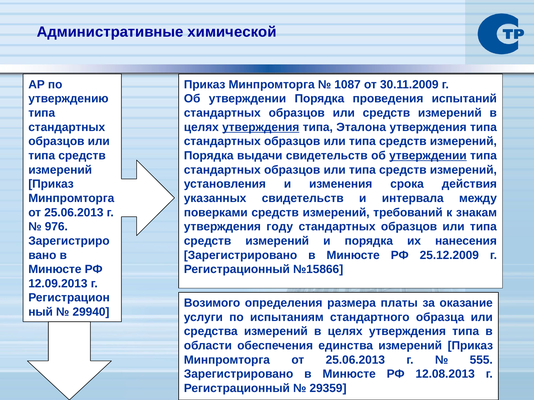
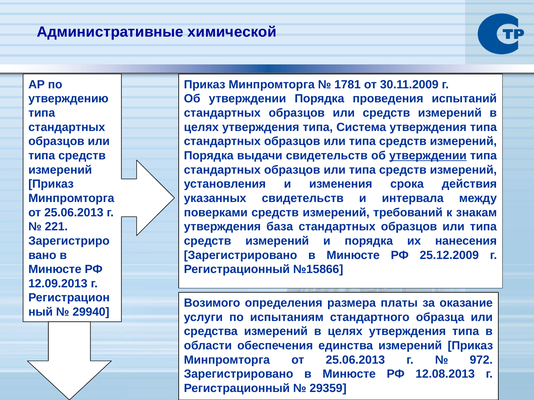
1087: 1087 -> 1781 (348, 85)
утверждения underline: present -> none (261, 127)
Эталона: Эталона -> Система (361, 127)
976: 976 -> 221 (56, 227)
году: году -> база (280, 227)
555: 555 -> 972 (481, 360)
